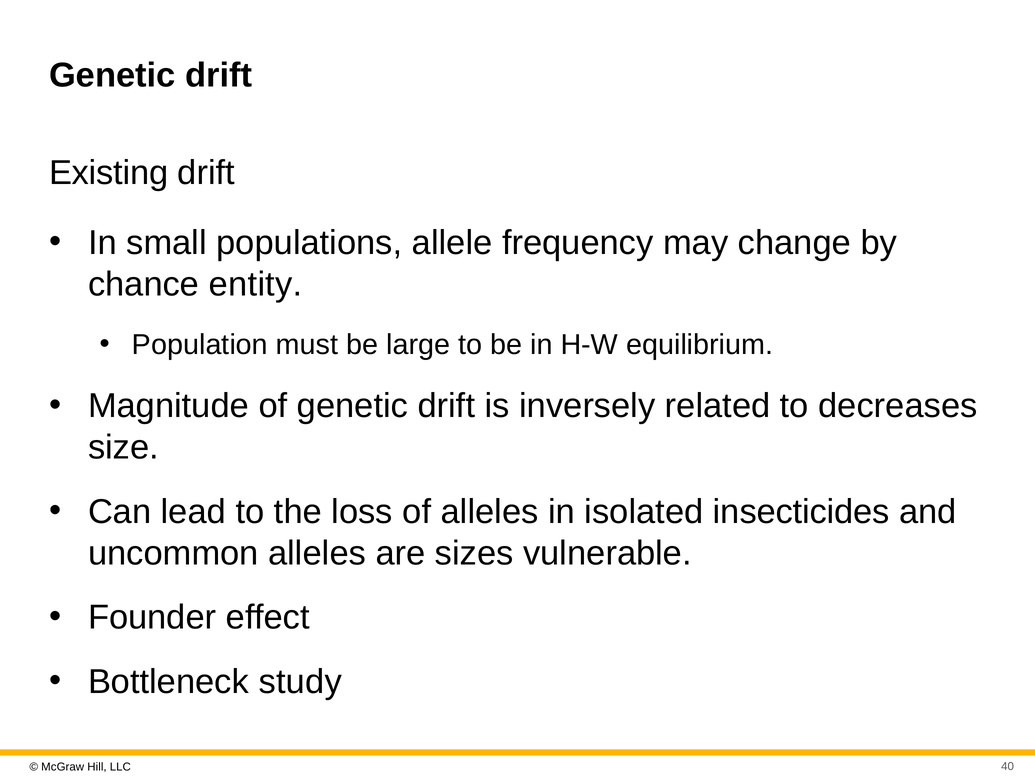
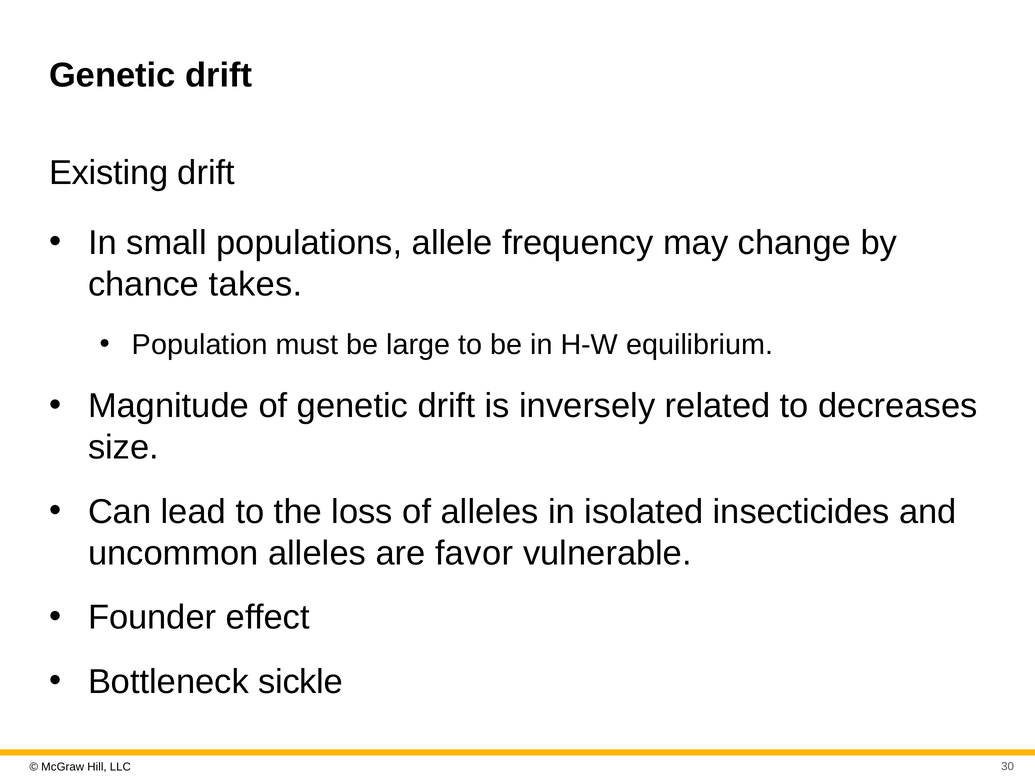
entity: entity -> takes (256, 284)
sizes: sizes -> favor (474, 553)
study: study -> sickle (301, 682)
40: 40 -> 30 (1008, 766)
